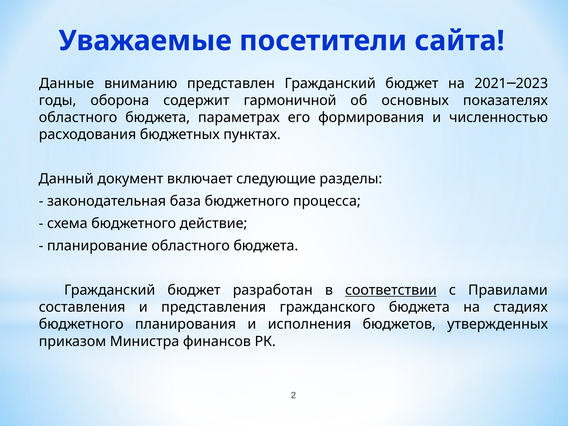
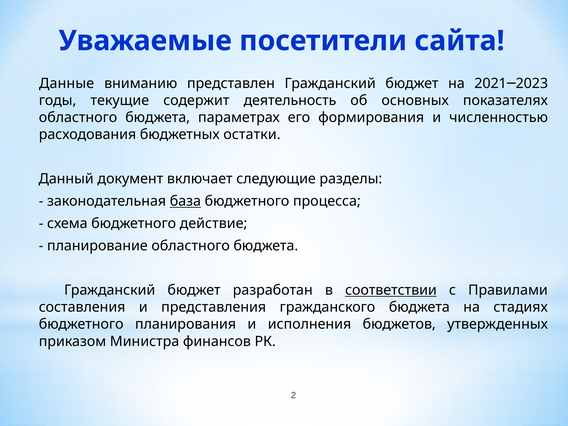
оборона: оборона -> текущие (120, 100)
гармоничной: гармоничной -> деятельность (290, 100)
пунктах: пунктах -> остатки (252, 134)
база underline: none -> present (185, 201)
